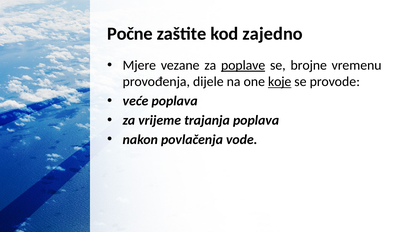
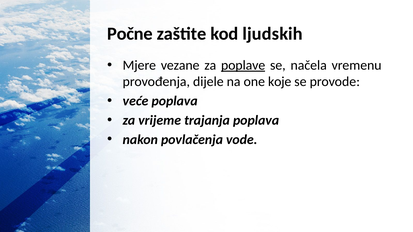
zajedno: zajedno -> ljudskih (273, 34)
brojne: brojne -> načela (309, 65)
koje underline: present -> none (280, 82)
